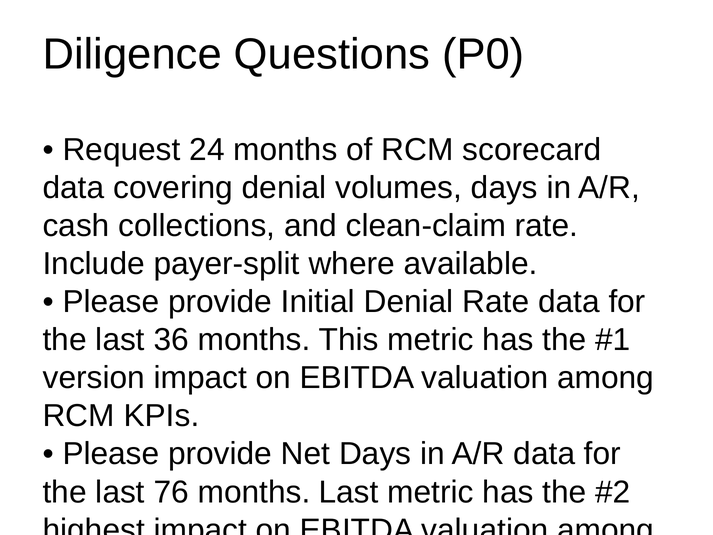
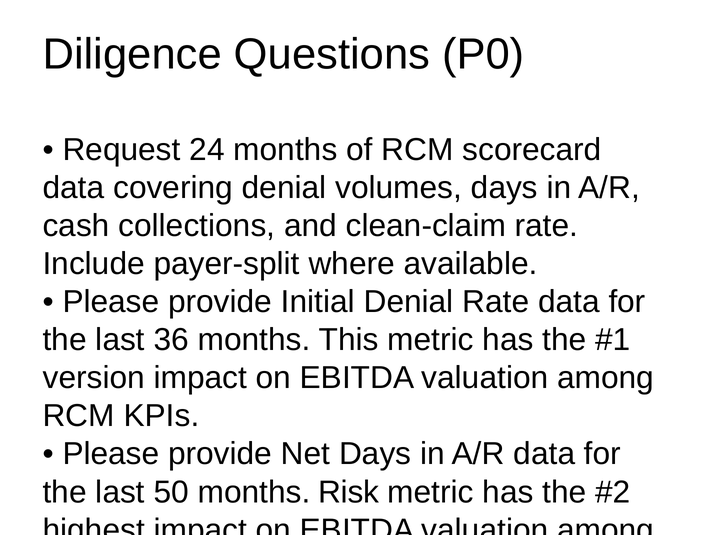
76: 76 -> 50 (171, 492)
months Last: Last -> Risk (349, 492)
